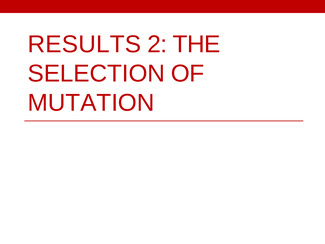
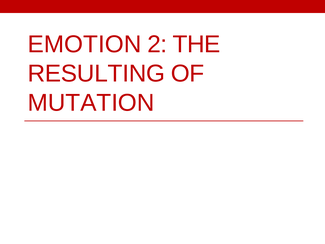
RESULTS: RESULTS -> EMOTION (84, 44)
SELECTION: SELECTION -> RESULTING (96, 73)
